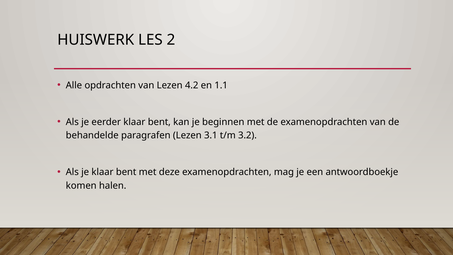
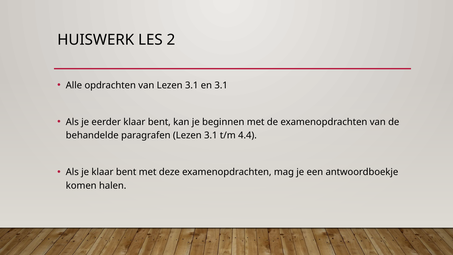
van Lezen 4.2: 4.2 -> 3.1 (192, 85)
en 1.1: 1.1 -> 3.1 (221, 85)
3.2: 3.2 -> 4.4 (247, 135)
